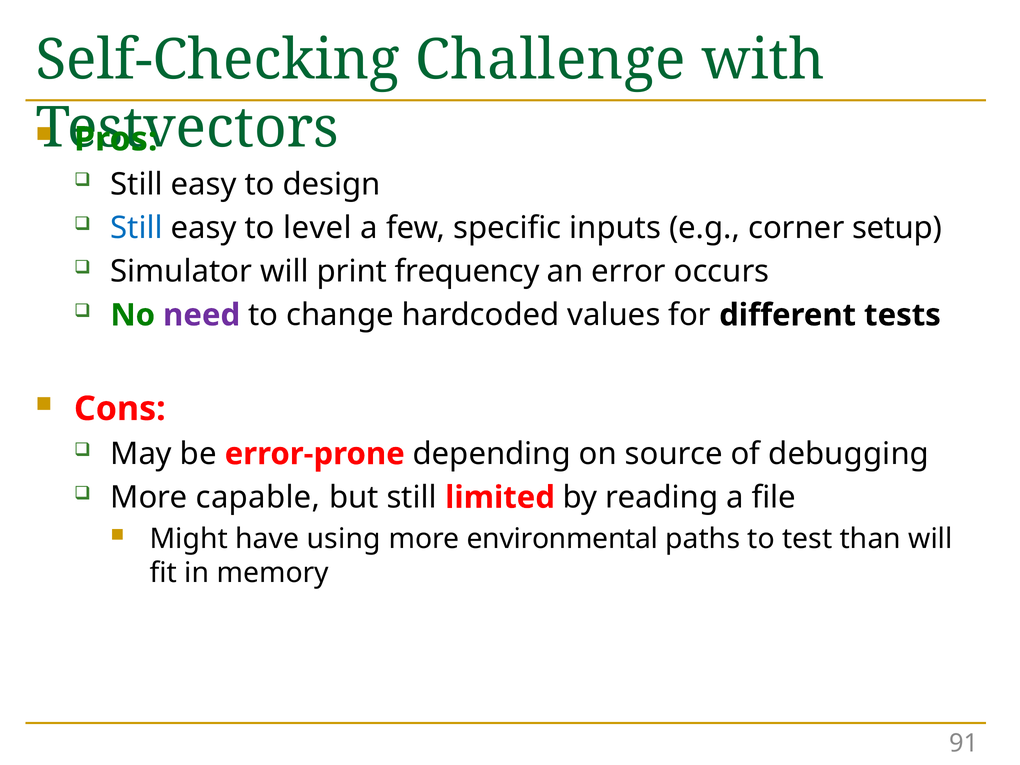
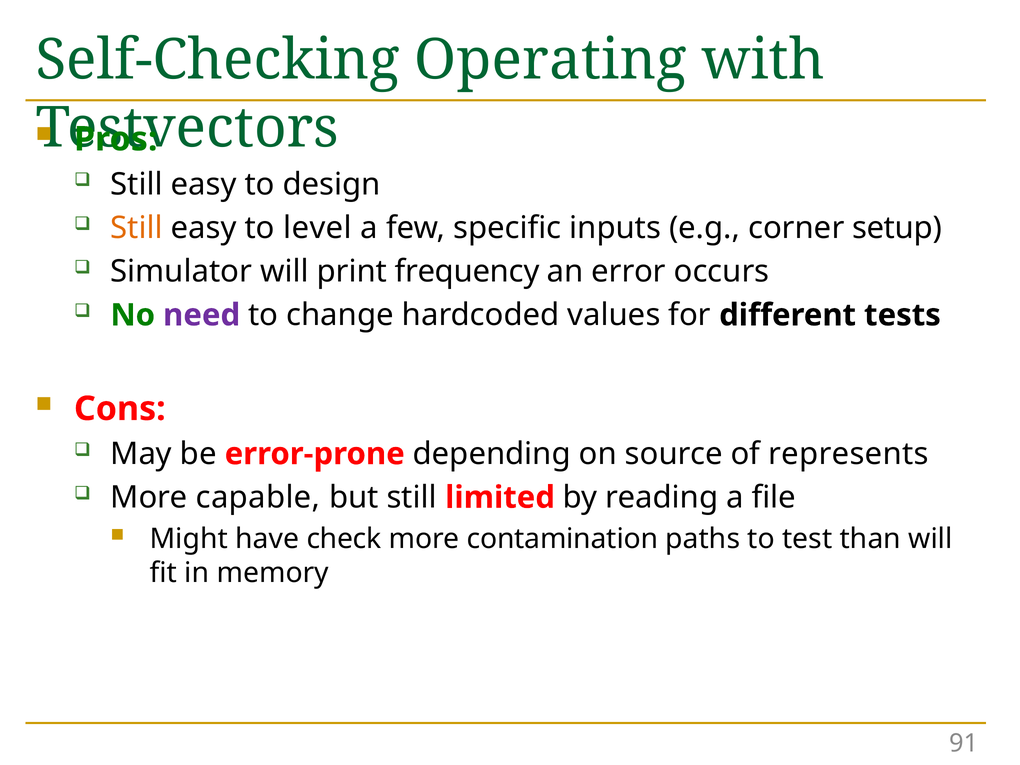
Challenge: Challenge -> Operating (551, 60)
Still colour: blue -> orange (137, 228)
debugging: debugging -> represents (849, 454)
using: using -> check (344, 539)
environmental: environmental -> contamination (562, 539)
